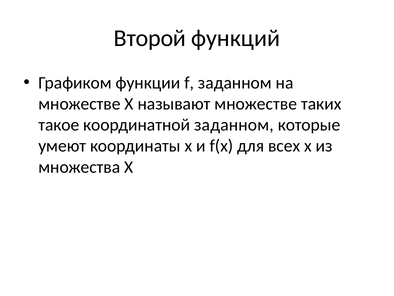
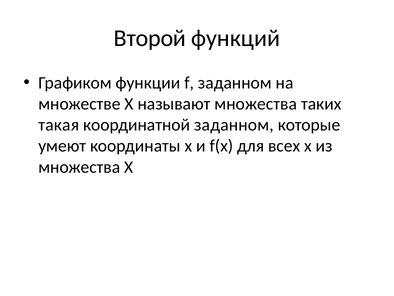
называют множестве: множестве -> множества (256, 104)
такое: такое -> такая (59, 125)
